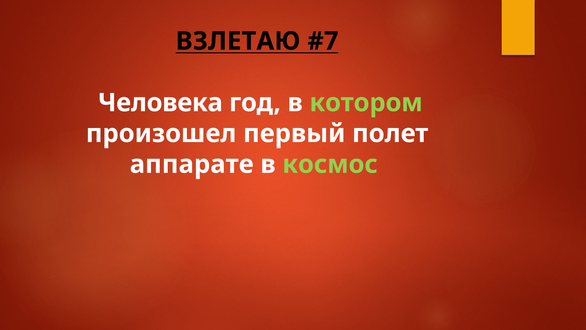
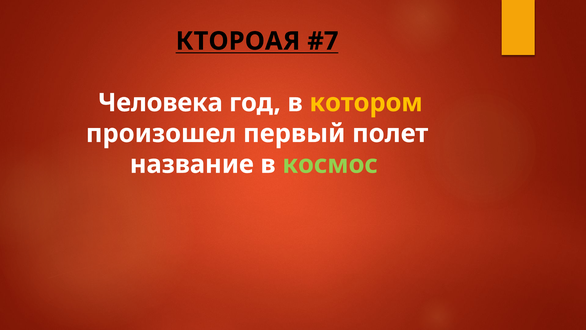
ВЗЛЕТАЮ: ВЗЛЕТАЮ -> КТОРОАЯ (238, 41)
котором colour: light green -> yellow (366, 103)
аппарате: аппарате -> название (192, 164)
